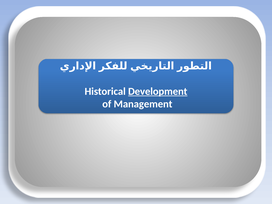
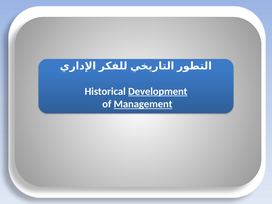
Management underline: none -> present (143, 104)
